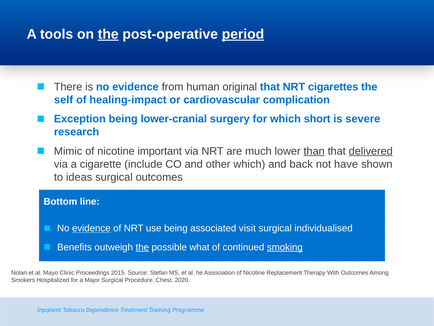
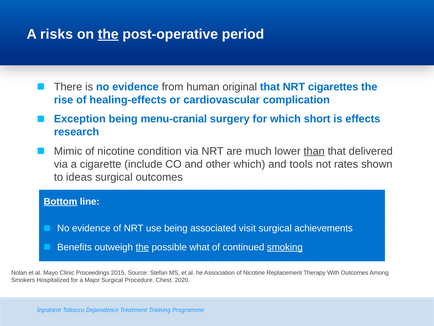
tools: tools -> risks (57, 34)
period underline: present -> none (243, 34)
self: self -> rise (64, 100)
healing-impact: healing-impact -> healing-effects (128, 100)
lower-cranial: lower-cranial -> menu-cranial (174, 119)
severe: severe -> effects (363, 119)
important: important -> condition (160, 151)
delivered underline: present -> none (371, 151)
back: back -> tools (301, 164)
have: have -> rates (346, 164)
Bottom underline: none -> present (60, 201)
evidence underline: present -> none (91, 228)
individualised: individualised -> achievements (324, 228)
